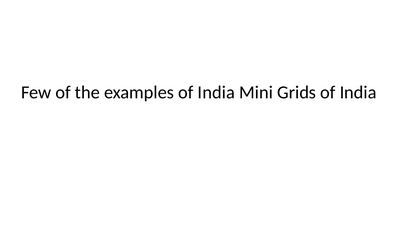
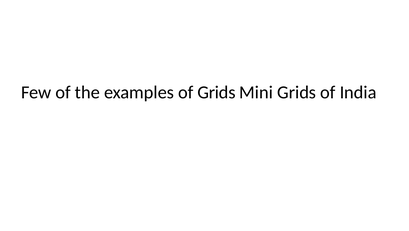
examples of India: India -> Grids (216, 92)
